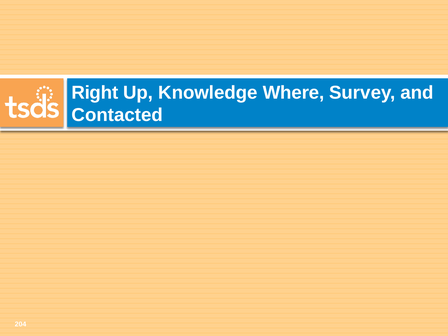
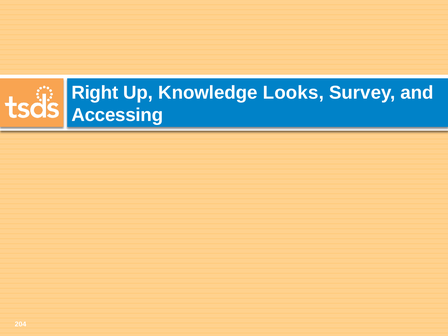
Where: Where -> Looks (293, 93)
Contacted: Contacted -> Accessing (117, 115)
